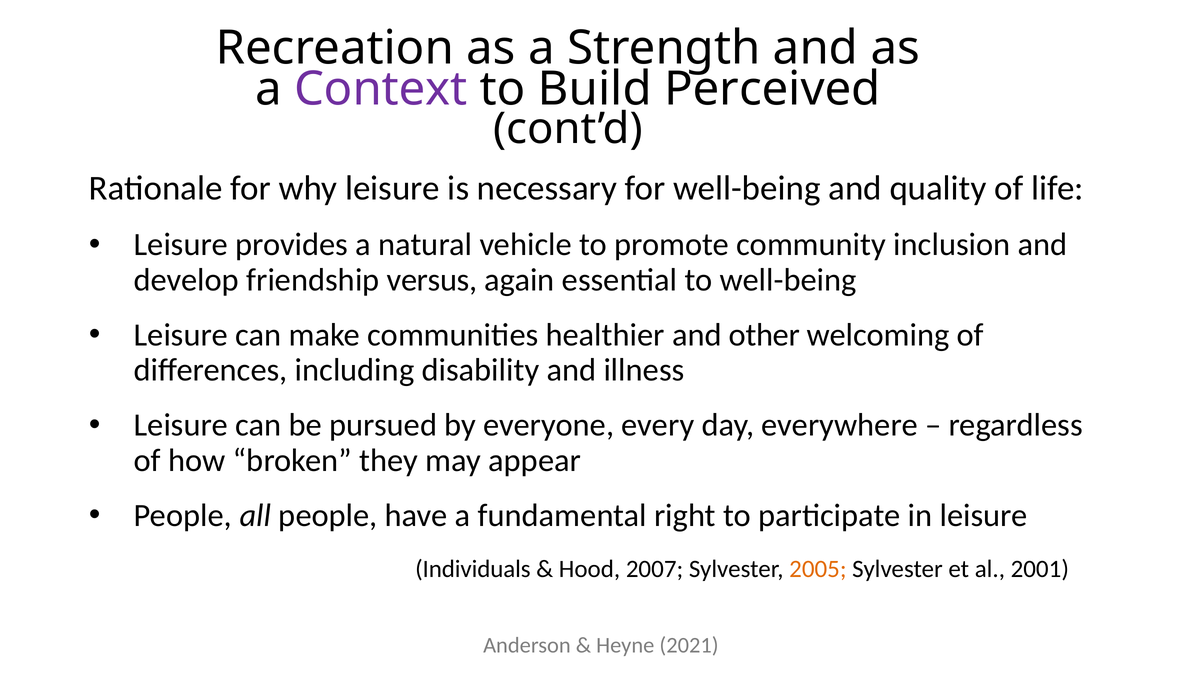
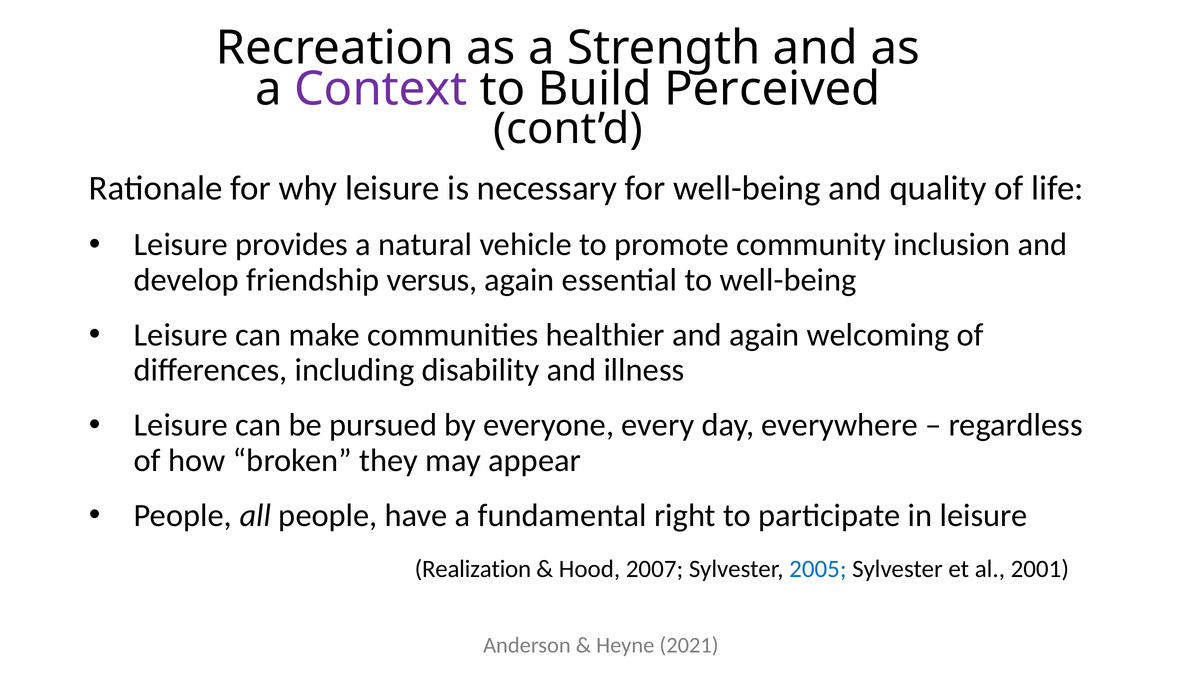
and other: other -> again (764, 335)
Individuals: Individuals -> Realization (473, 569)
2005 colour: orange -> blue (818, 569)
